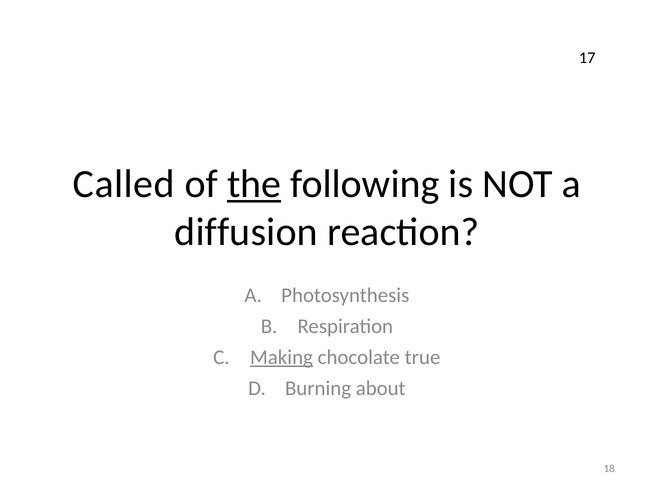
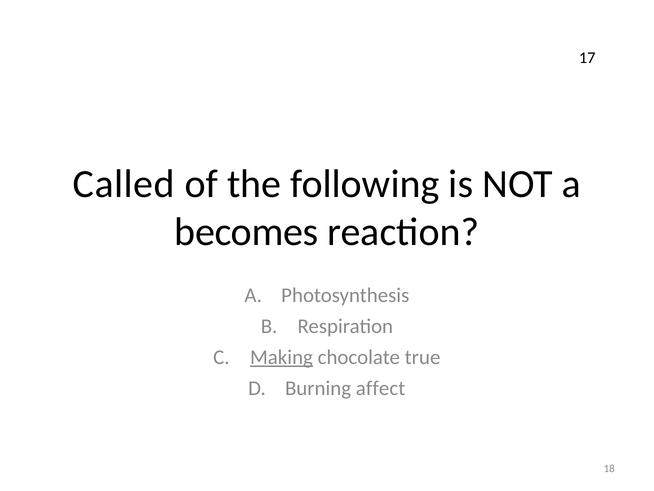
the underline: present -> none (254, 184)
diffusion: diffusion -> becomes (246, 232)
about: about -> affect (381, 388)
